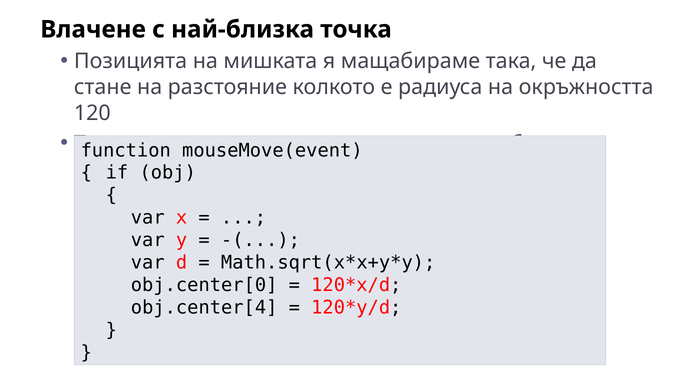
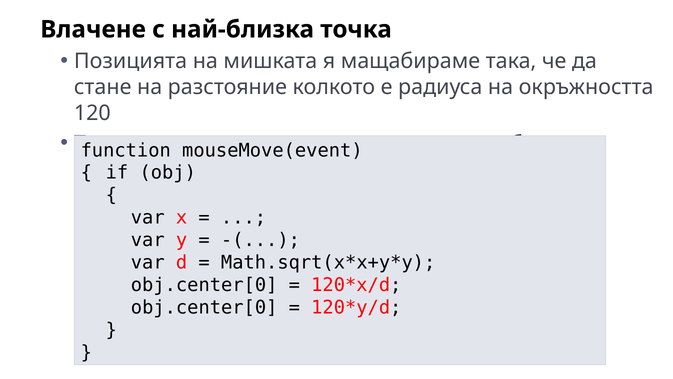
obj.center[4: obj.center[4 -> obj.center[0 (204, 307)
